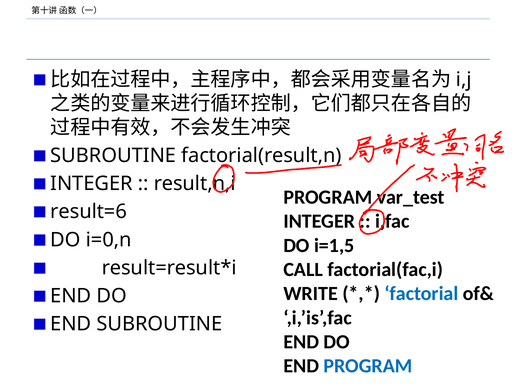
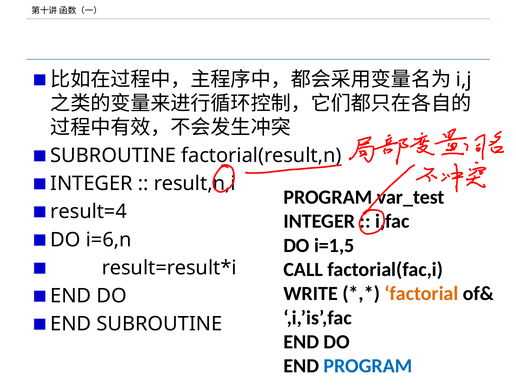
result=6: result=6 -> result=4 (89, 212)
i=0,n: i=0,n -> i=6,n (109, 240)
factorial colour: blue -> orange (421, 294)
